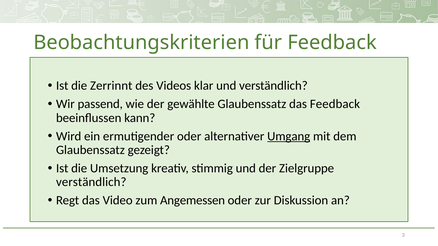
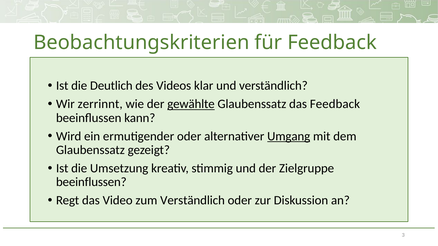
Zerrinnt: Zerrinnt -> Deutlich (111, 86)
passend: passend -> zerrinnt (100, 104)
gewählte underline: none -> present (191, 104)
verständlich: verständlich -> beeinflussen (91, 182)
zum Angemessen: Angemessen -> Verständlich (193, 201)
